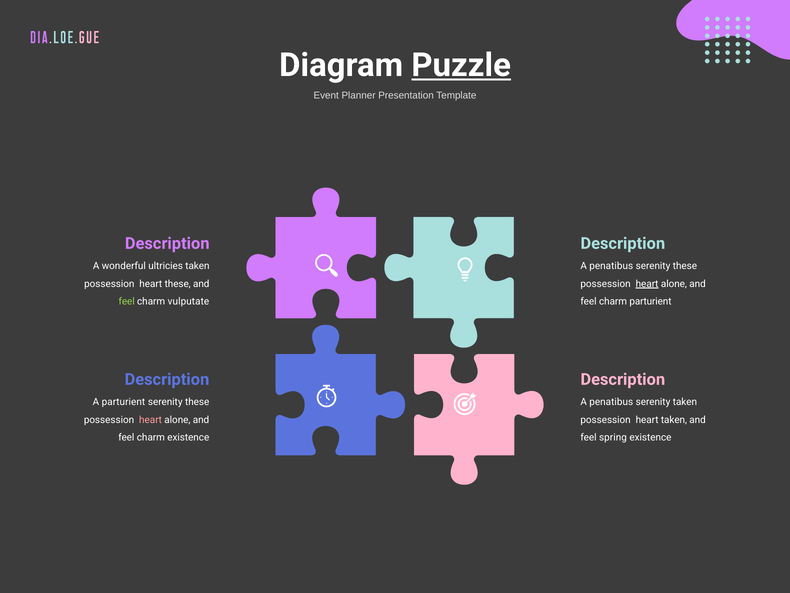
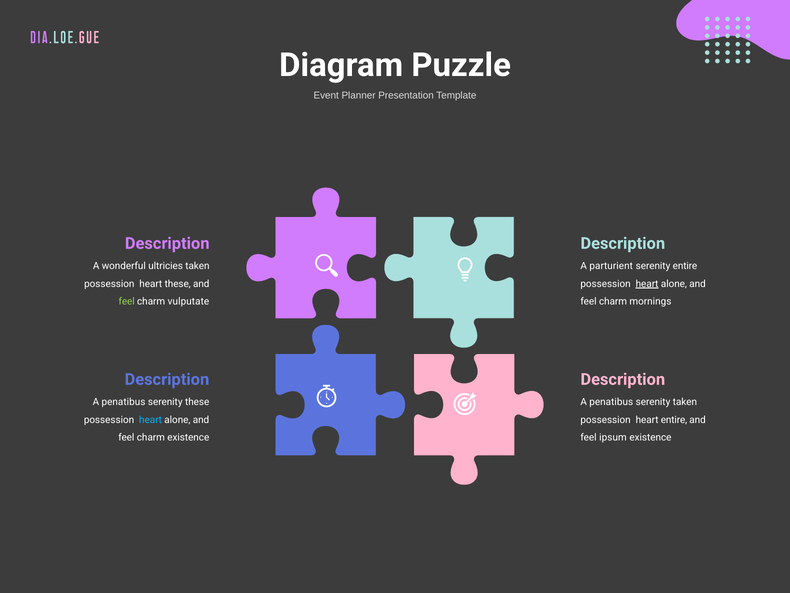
Puzzle underline: present -> none (461, 65)
penatibus: penatibus -> parturient (611, 266)
these: these -> entire (685, 266)
charm parturient: parturient -> mornings (650, 301)
parturient: parturient -> penatibus (123, 402)
heart colour: pink -> light blue (150, 419)
heart taken: taken -> entire (674, 419)
spring: spring -> ipsum (613, 437)
